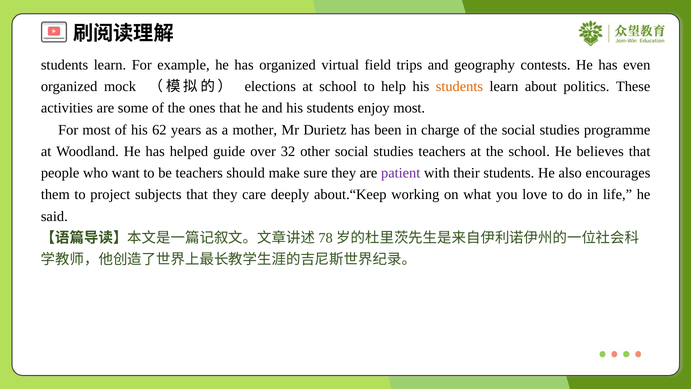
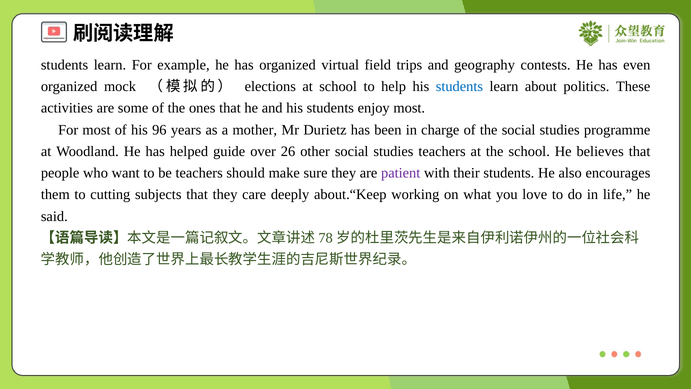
students colour: orange -> blue (459, 87)
62: 62 -> 96 (159, 130)
32: 32 -> 26 (288, 151)
project: project -> cutting (110, 194)
